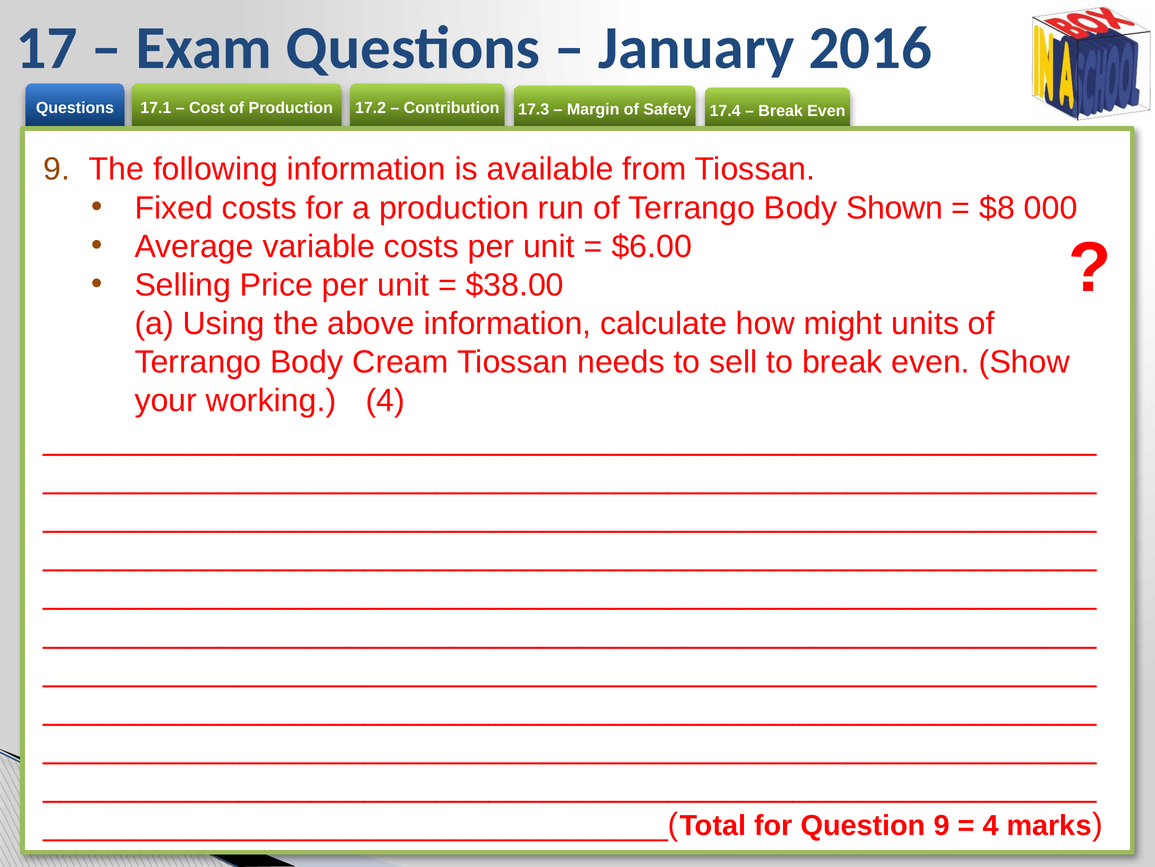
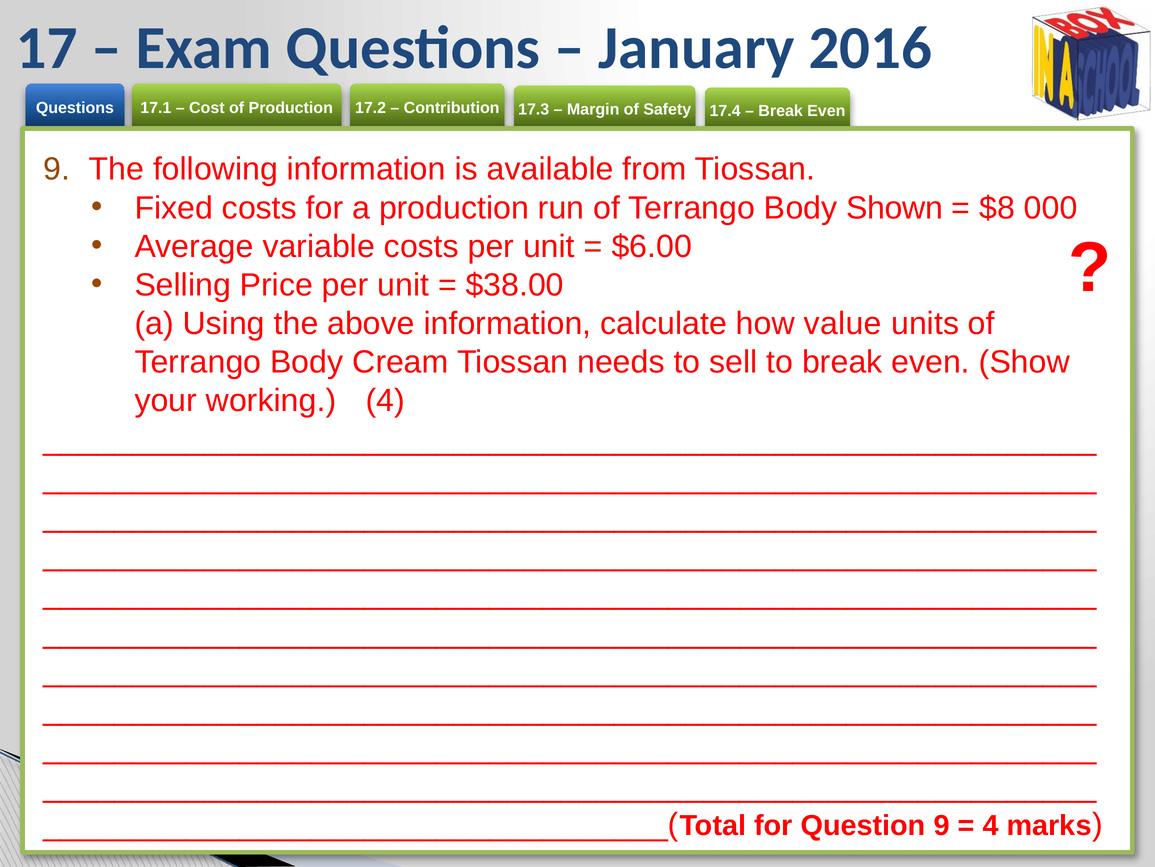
might: might -> value (843, 323)
